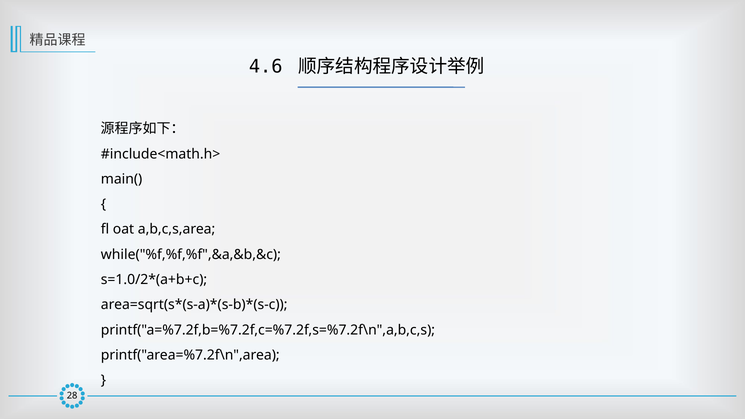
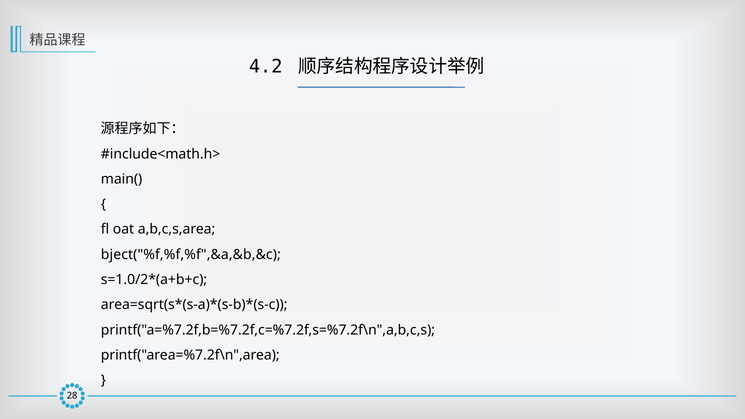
4.6: 4.6 -> 4.2 (266, 67)
while("%f,%f,%f",&a,&b,&c: while("%f,%f,%f",&a,&b,&c -> bject("%f,%f,%f",&a,&b,&c (191, 255)
